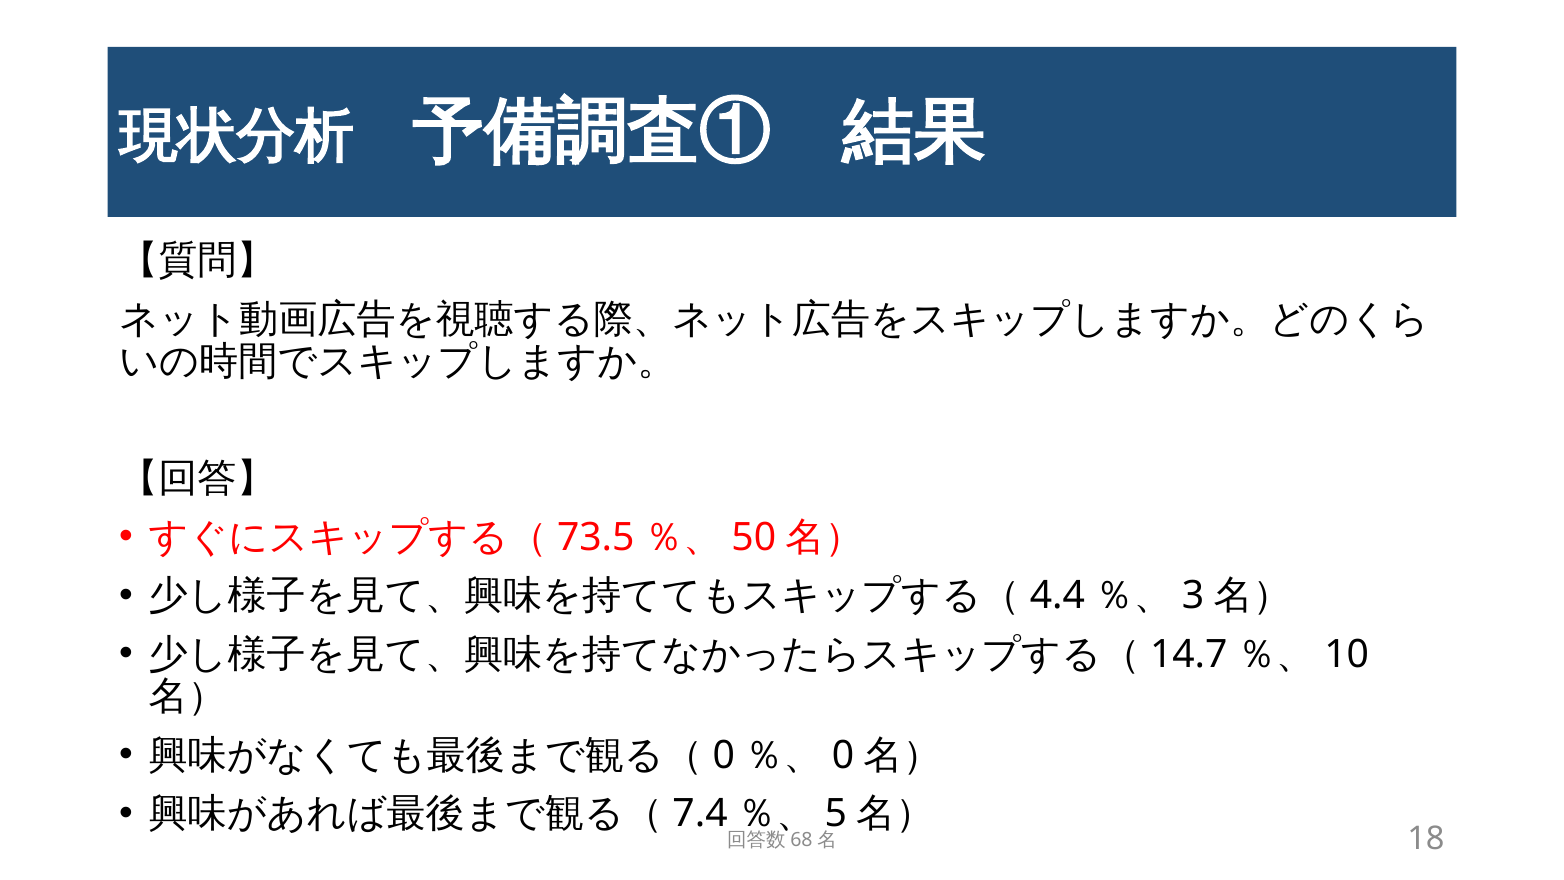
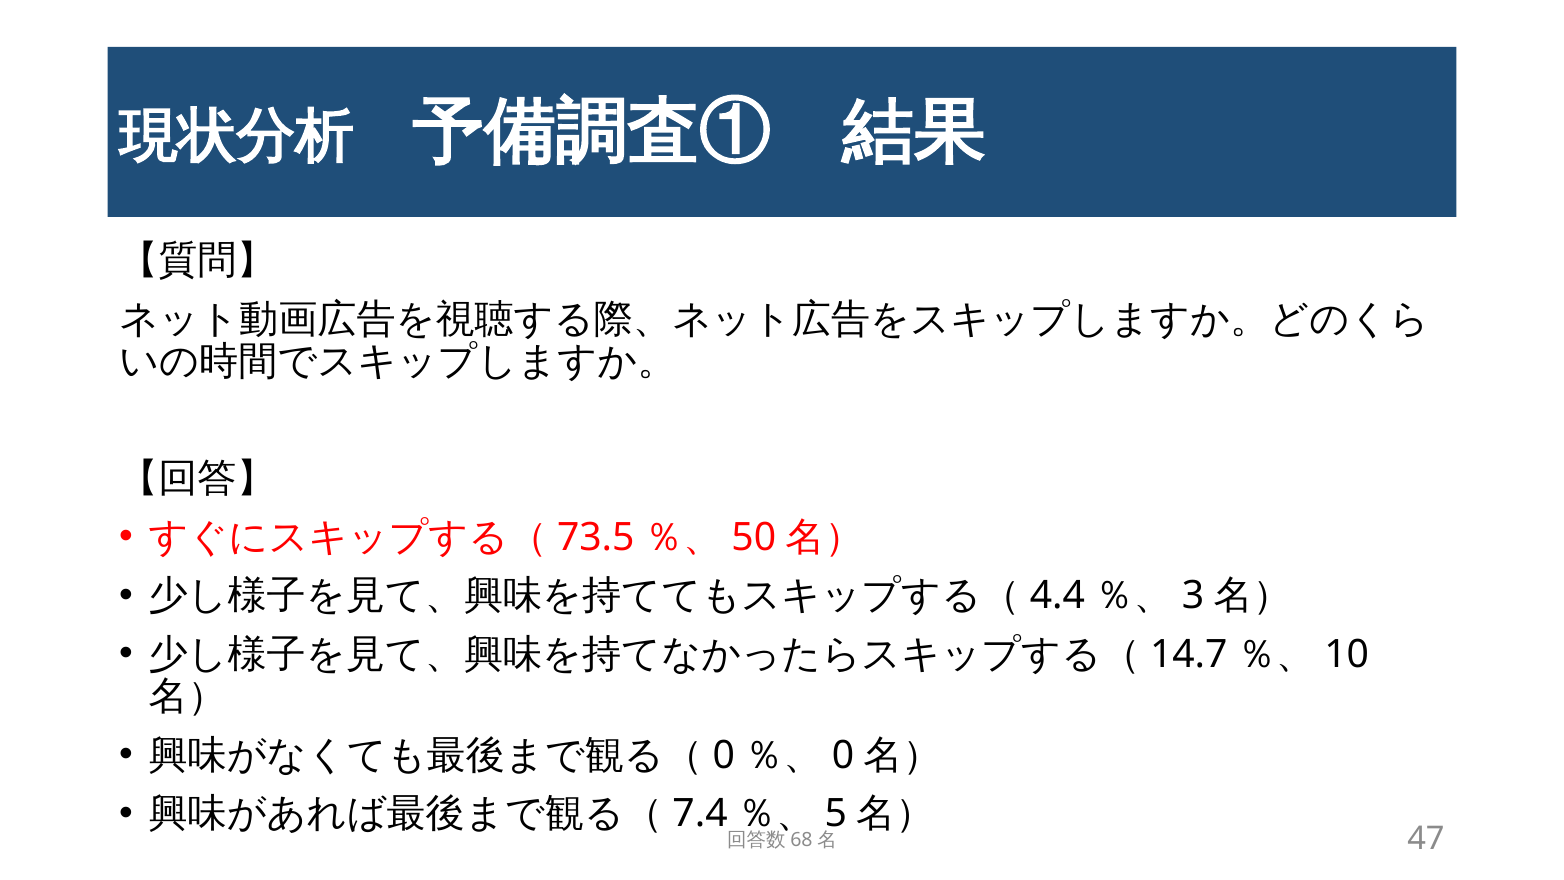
18: 18 -> 47 (1426, 838)
